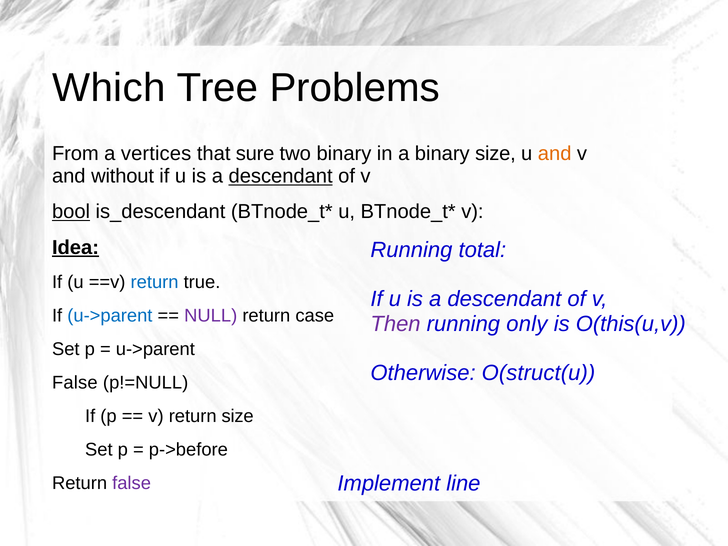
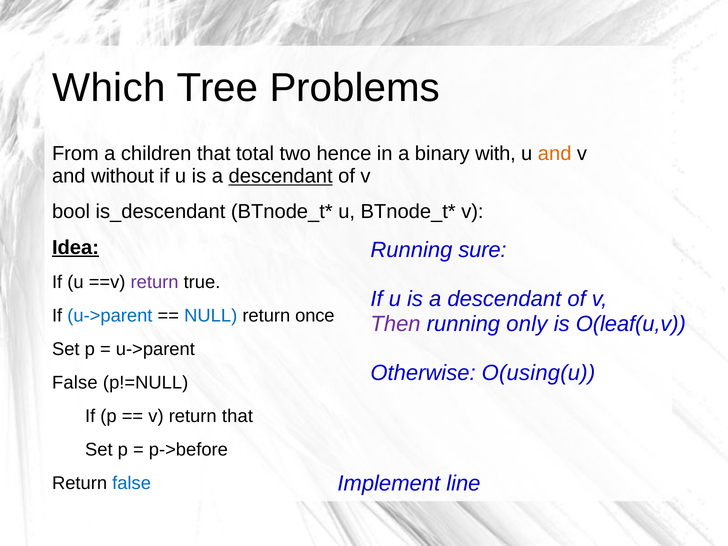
vertices: vertices -> children (156, 154)
sure: sure -> total (255, 154)
two binary: binary -> hence (344, 154)
binary size: size -> with (495, 154)
bool underline: present -> none (71, 212)
total: total -> sure (482, 250)
return colour: blue -> purple (155, 282)
NULL colour: purple -> blue (211, 315)
case: case -> once (315, 315)
O(this(u,v: O(this(u,v -> O(leaf(u,v (631, 324)
O(struct(u: O(struct(u -> O(using(u (538, 373)
return size: size -> that (237, 416)
false colour: purple -> blue (132, 483)
